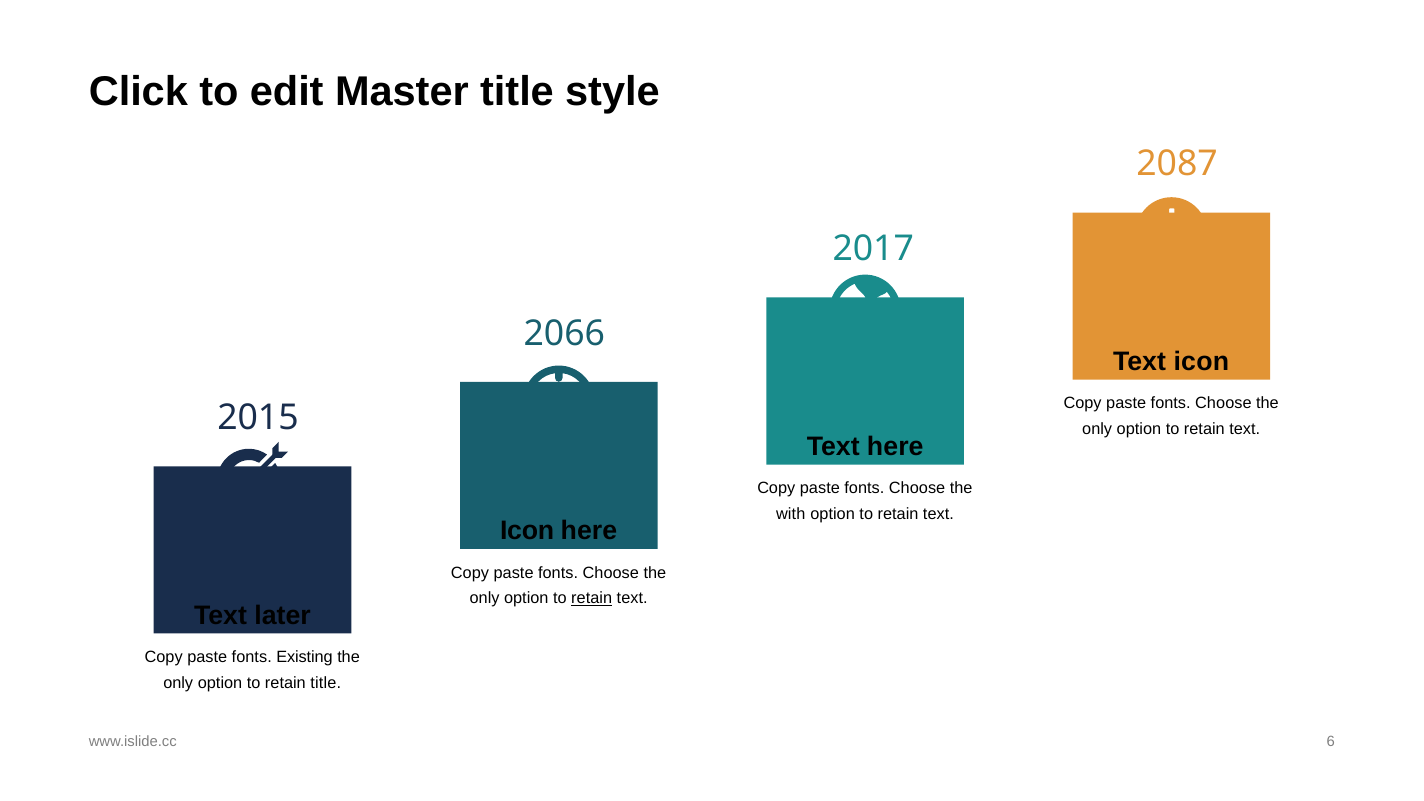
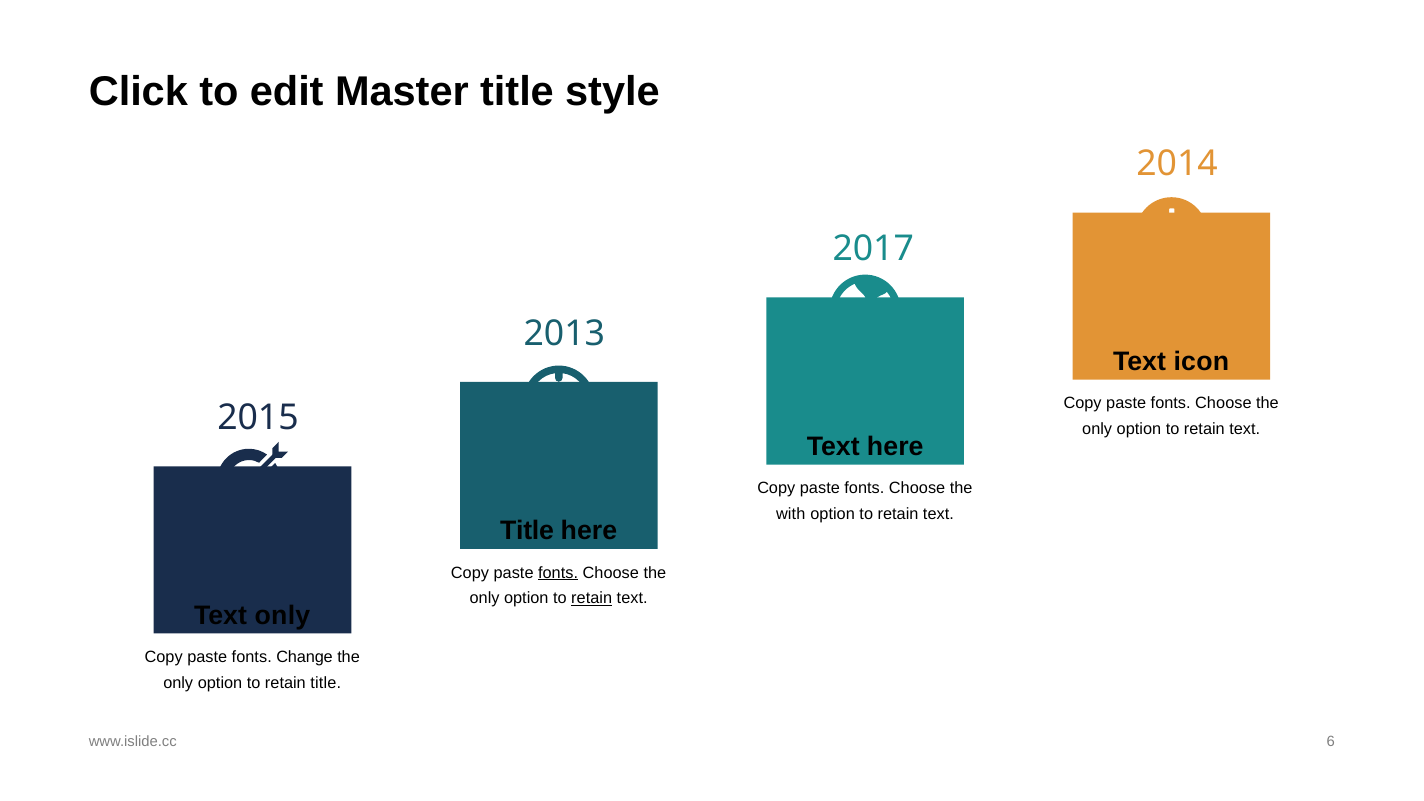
2087: 2087 -> 2014 (1177, 163)
2066: 2066 -> 2013 (564, 333)
Icon: Icon -> Title (527, 531)
fonts underline: none -> present (558, 573)
Text later: later -> only (282, 615)
Existing: Existing -> Change (305, 657)
